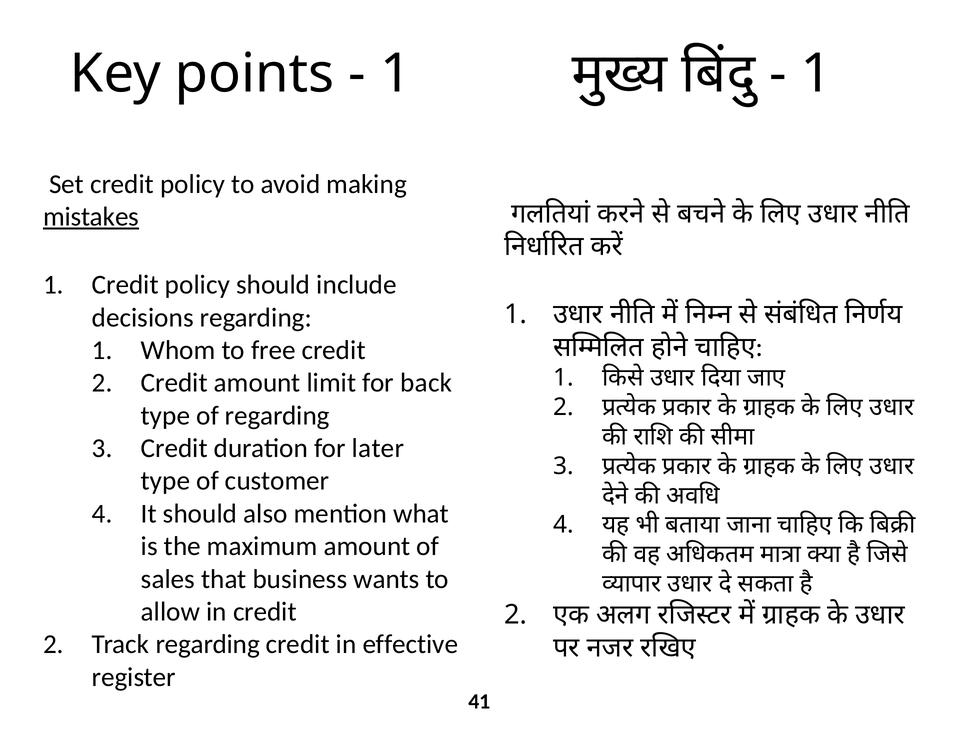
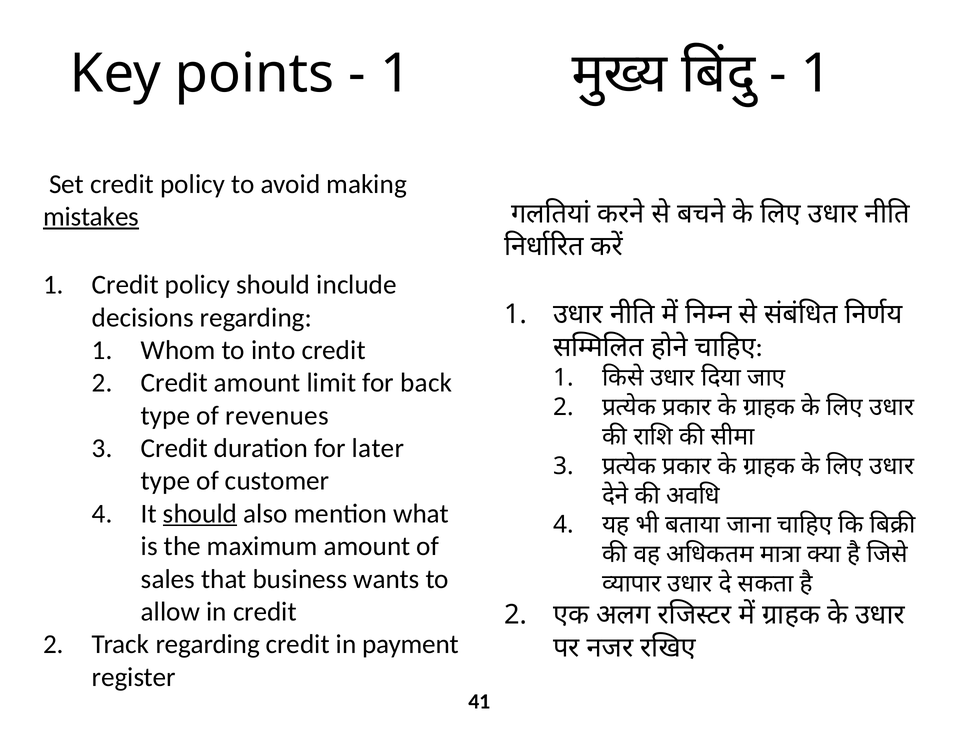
free: free -> into (273, 350)
of regarding: regarding -> revenues (277, 415)
should underline: none -> present (200, 513)
effective: effective -> payment (410, 644)
